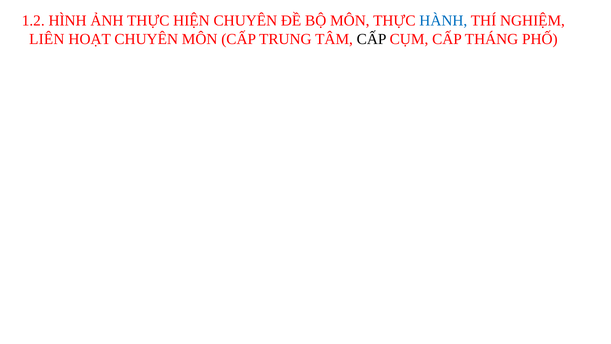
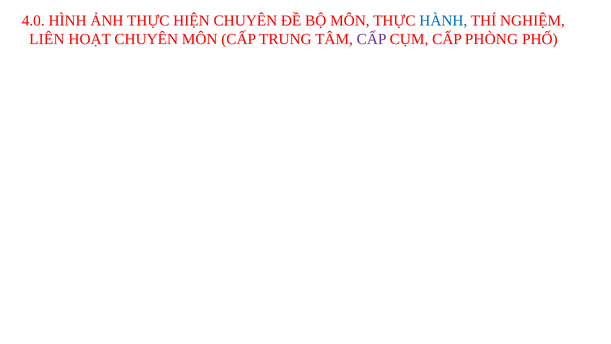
1.2: 1.2 -> 4.0 (33, 21)
CẤP colour: black -> purple (372, 39)
THÁNG: THÁNG -> PHÒNG (491, 39)
